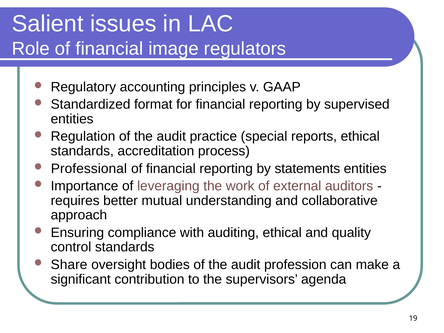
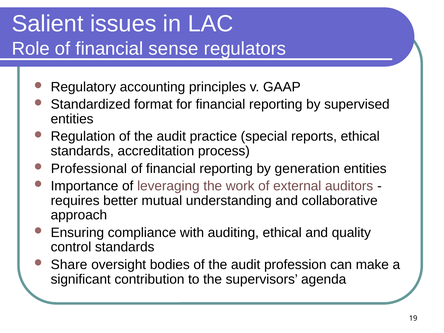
image: image -> sense (174, 49)
statements: statements -> generation (307, 169)
